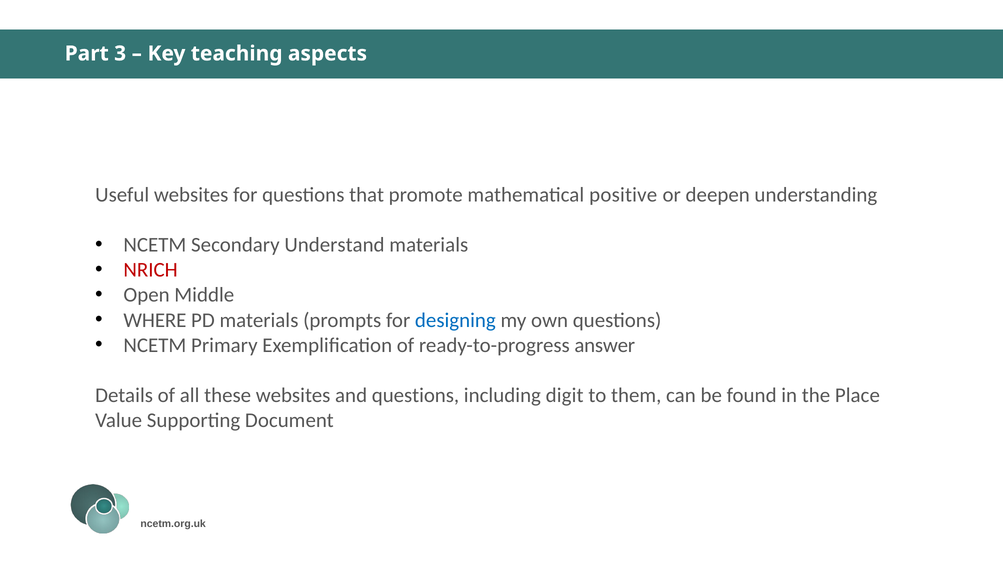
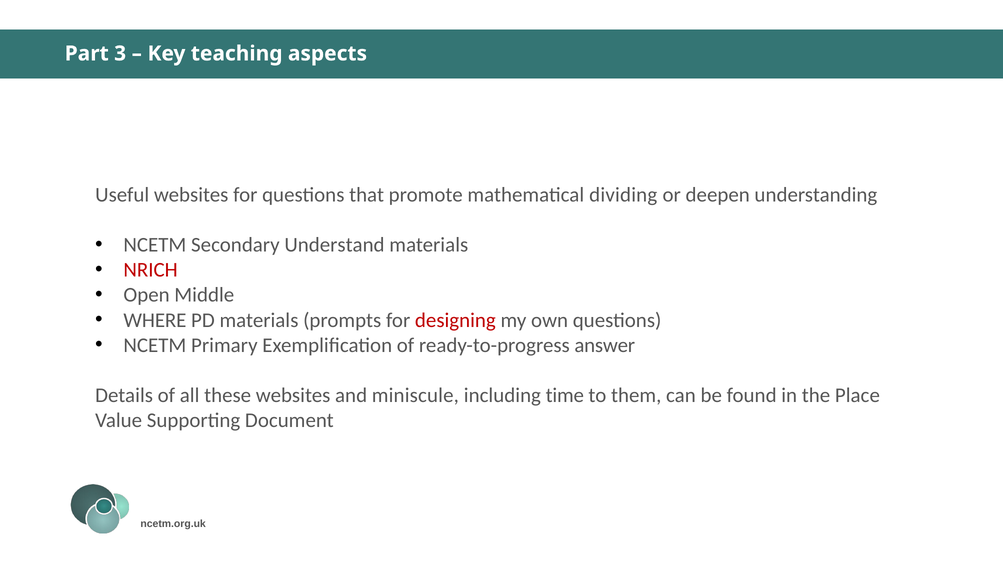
positive: positive -> dividing (623, 195)
designing colour: blue -> red (455, 320)
and questions: questions -> miniscule (415, 395)
digit: digit -> time (565, 395)
